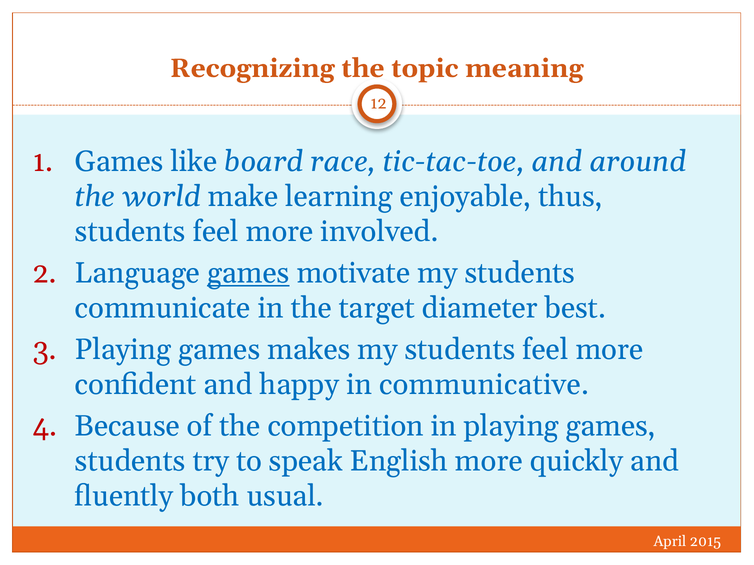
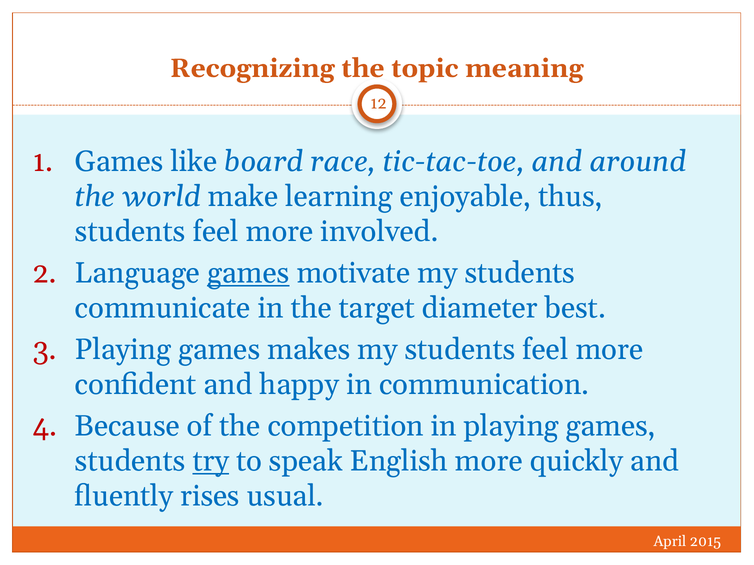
communicative: communicative -> communication (484, 385)
try underline: none -> present (211, 462)
both: both -> rises (210, 497)
